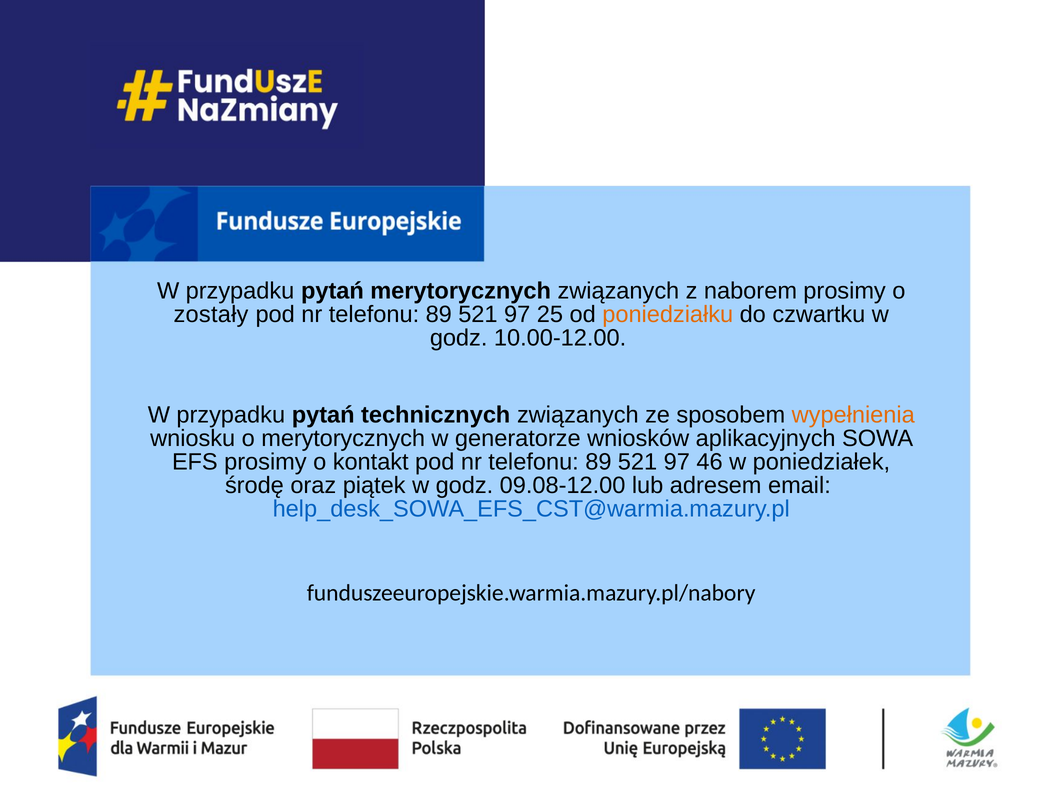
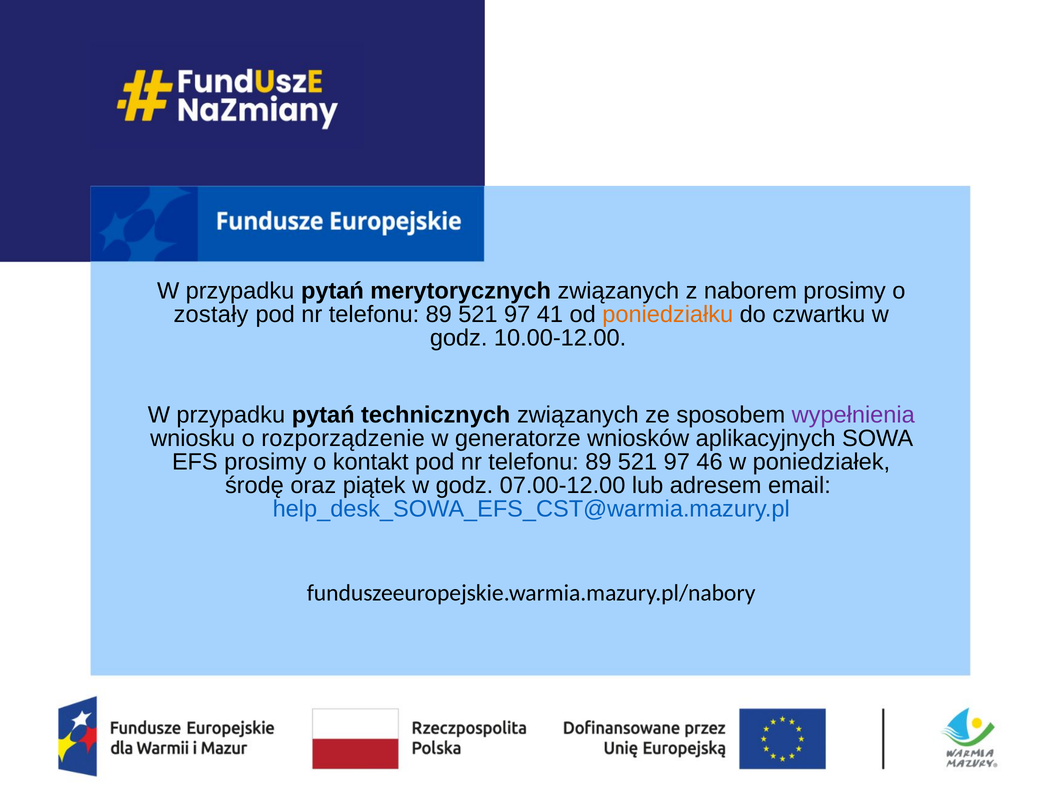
25: 25 -> 41 (550, 315)
wypełnienia colour: orange -> purple (853, 415)
o merytorycznych: merytorycznych -> rozporządzenie (343, 439)
09.08-12.00: 09.08-12.00 -> 07.00-12.00 (563, 486)
